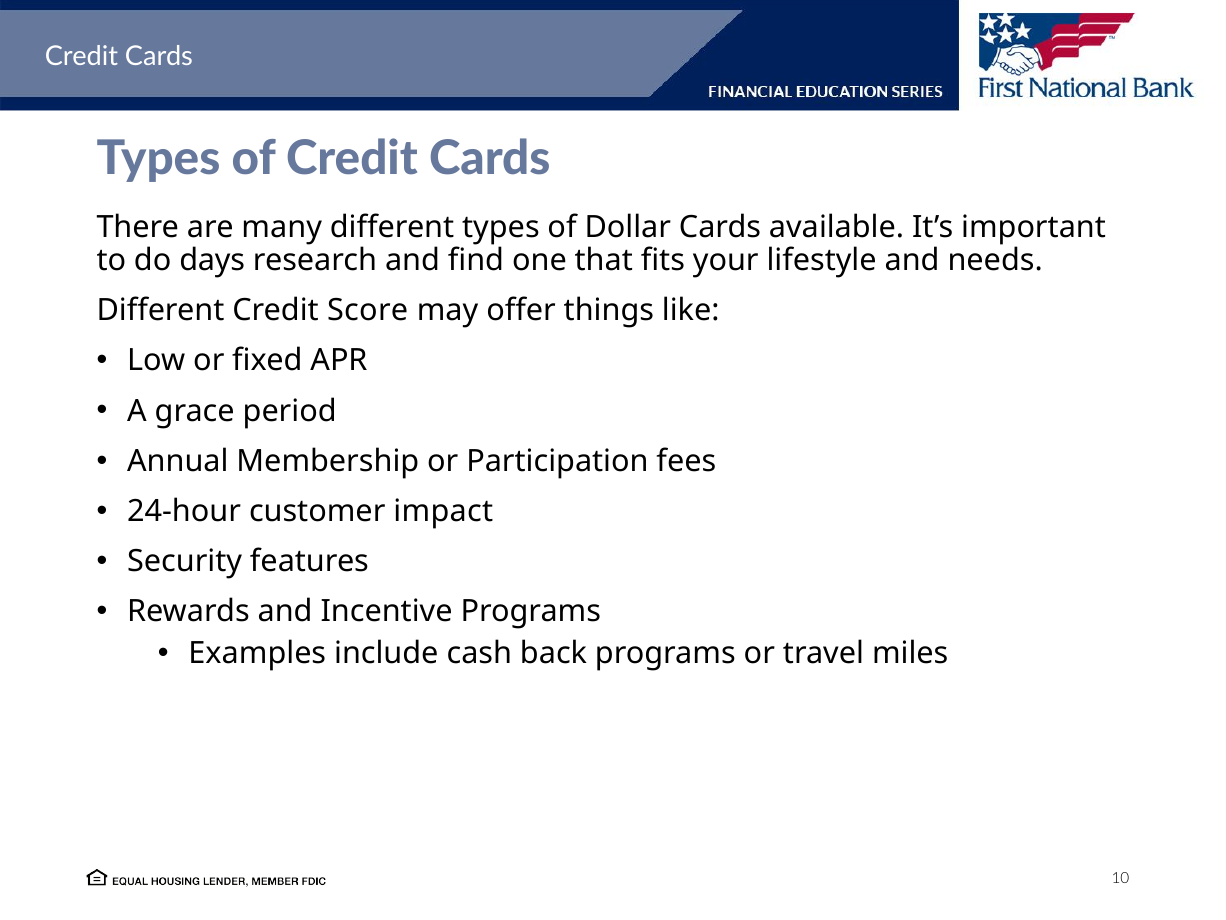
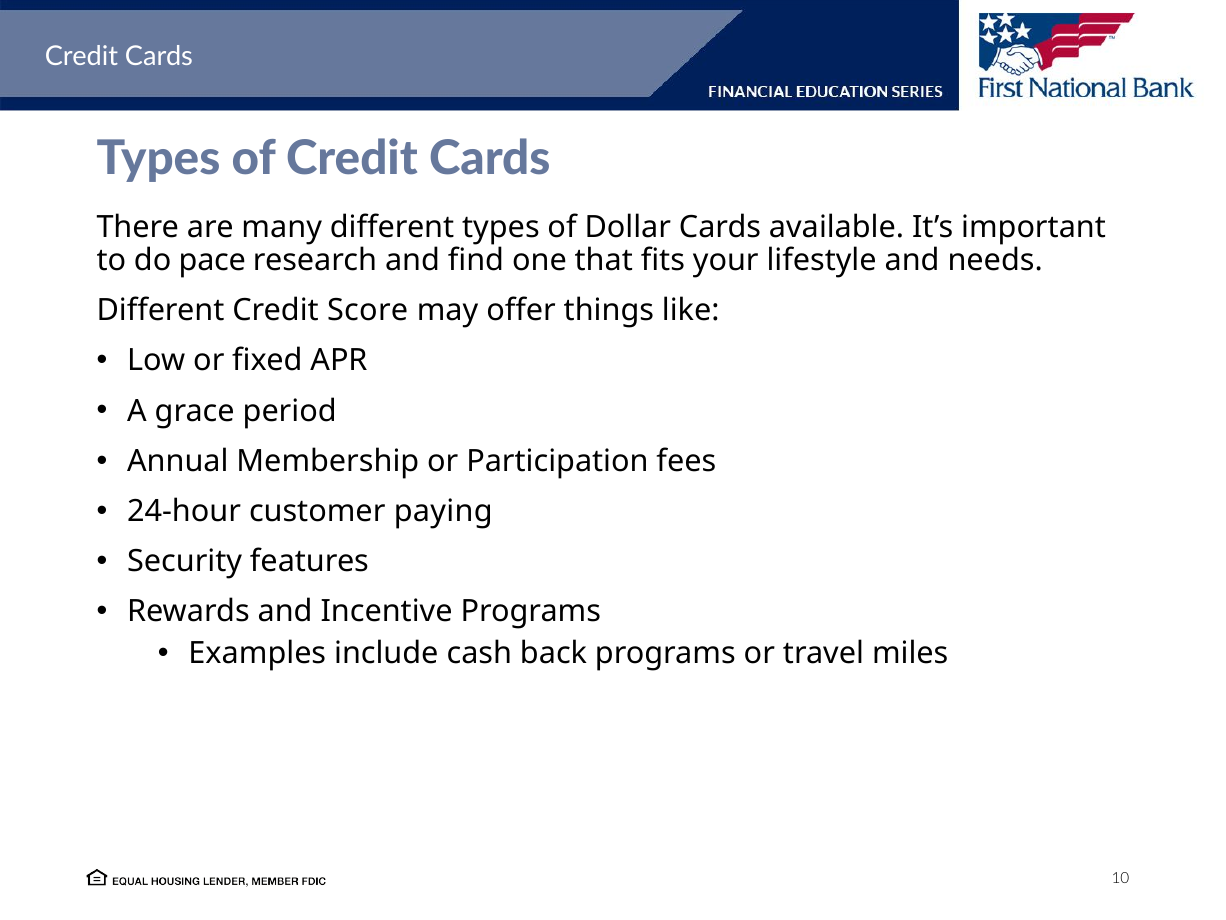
days: days -> pace (212, 260)
impact: impact -> paying (443, 511)
